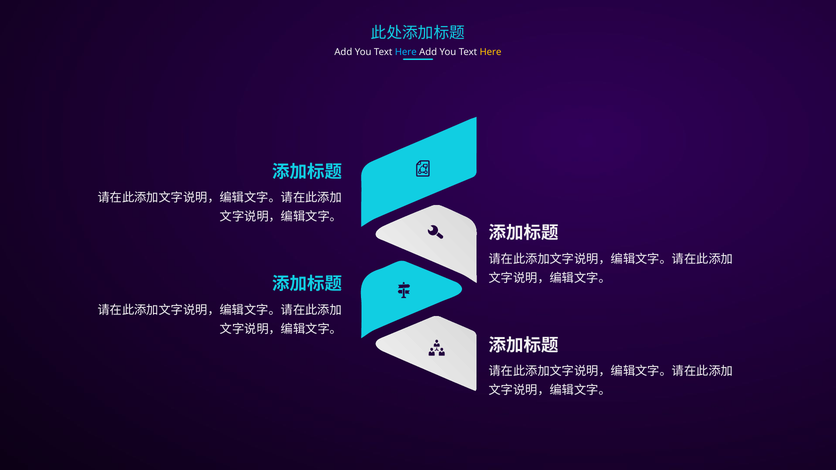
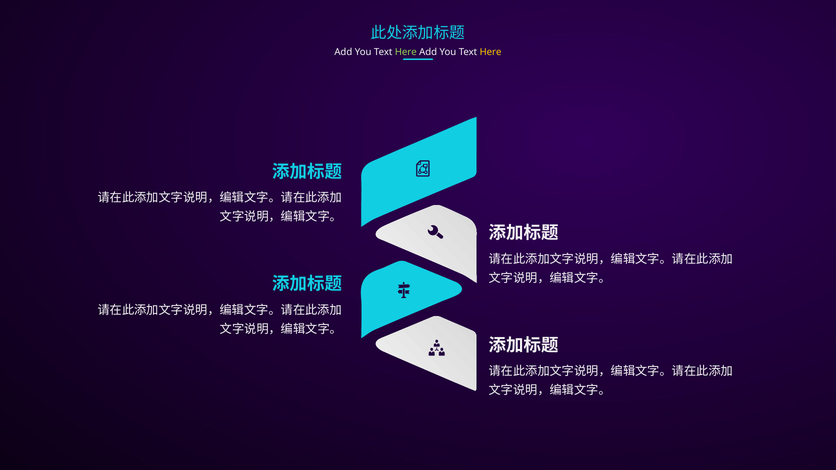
Here colour: light blue -> light green (406, 52)
